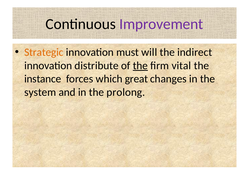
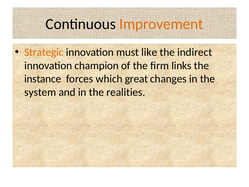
Improvement colour: purple -> orange (161, 24)
will: will -> like (149, 52)
distribute: distribute -> champion (97, 66)
the underline: present -> none (140, 66)
vital: vital -> links (181, 66)
prolong: prolong -> realities (126, 92)
